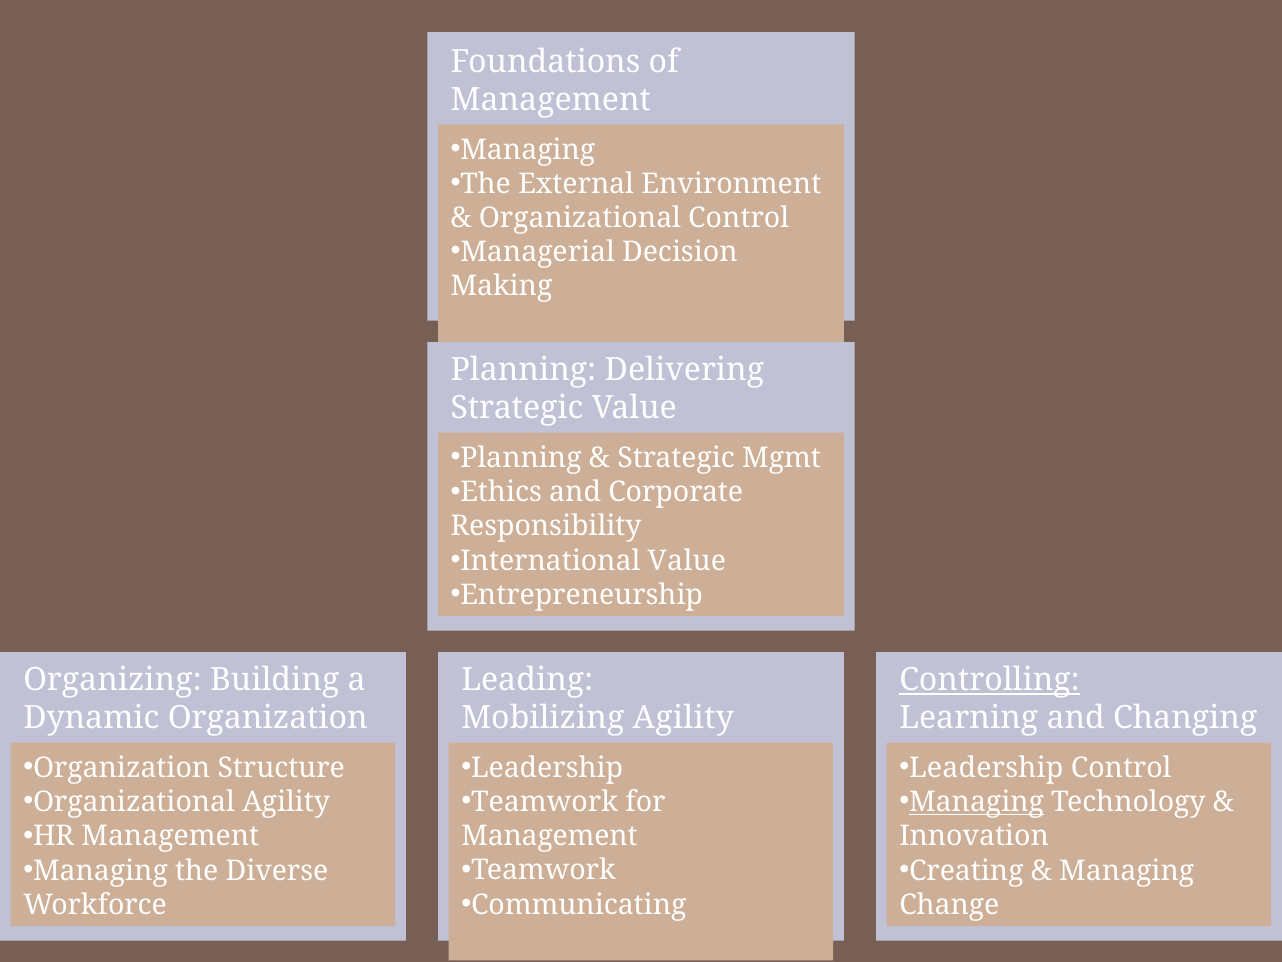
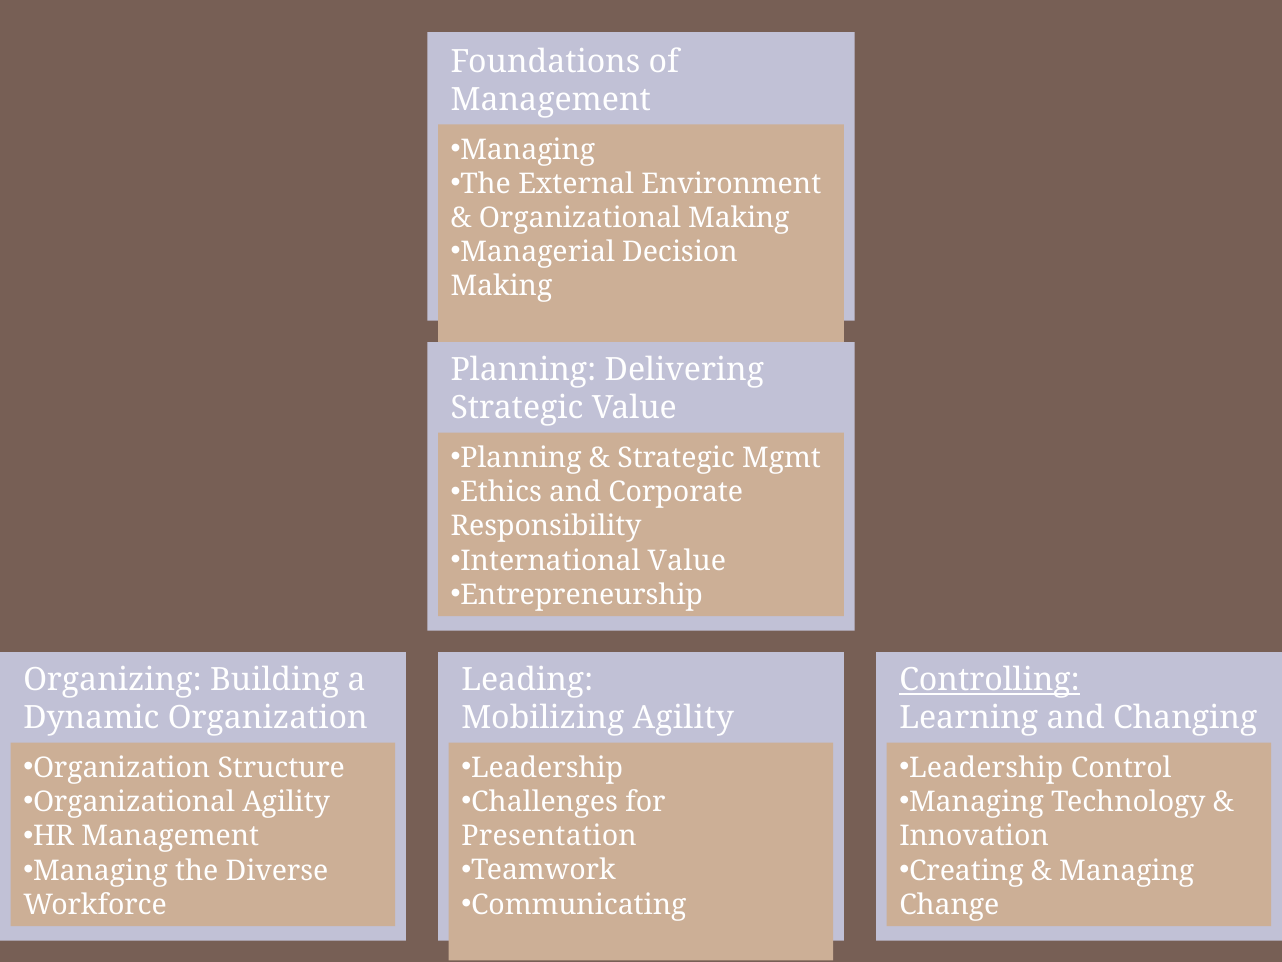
Organizational Control: Control -> Making (739, 218)
Teamwork: Teamwork -> Challenges (545, 802)
Managing underline: present -> none (977, 802)
Management: Management -> Presentation (549, 836)
